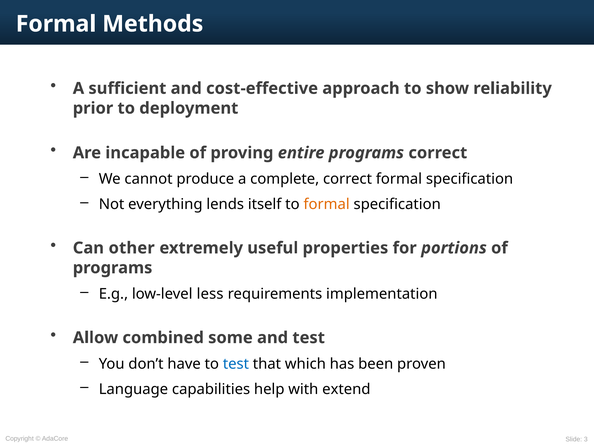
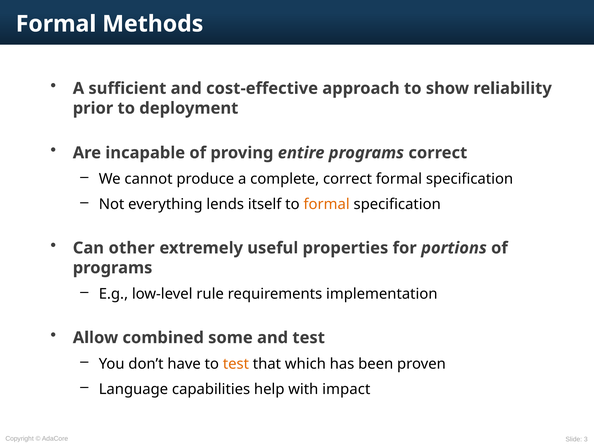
less: less -> rule (210, 294)
test colour: blue -> orange (236, 363)
extend: extend -> impact (346, 389)
